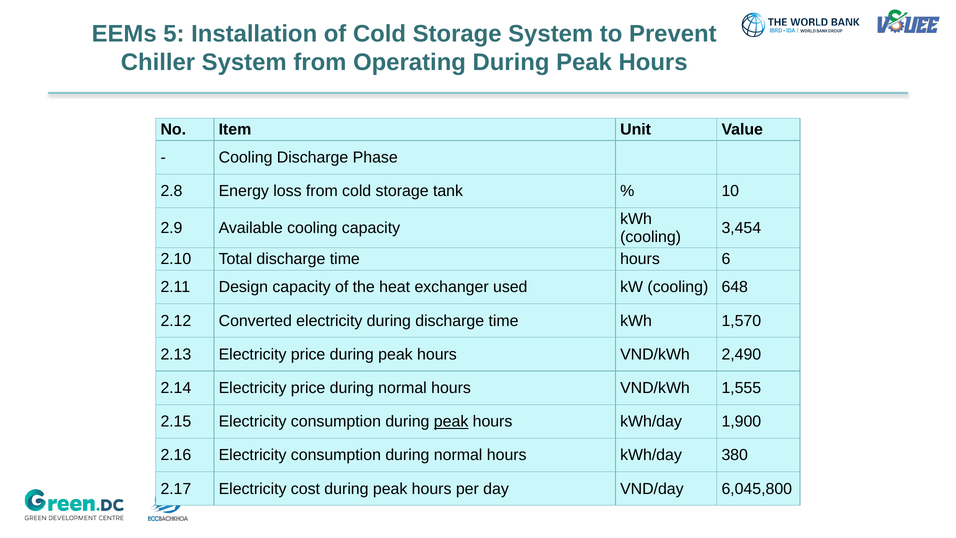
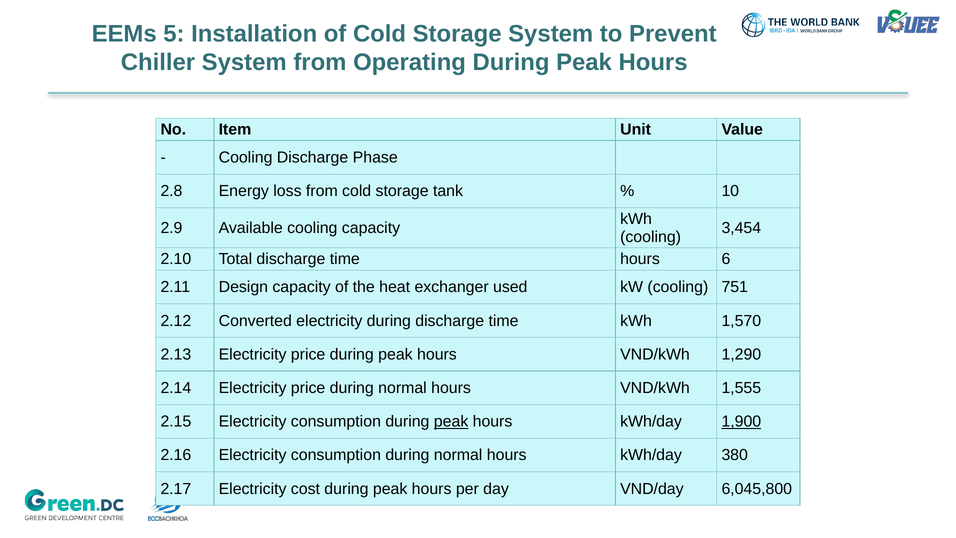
648: 648 -> 751 (735, 287)
2,490: 2,490 -> 1,290 (741, 354)
1,900 underline: none -> present (741, 421)
